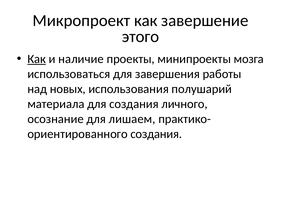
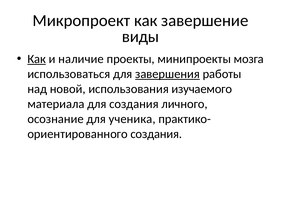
этого: этого -> виды (141, 37)
завершения underline: none -> present (167, 74)
новых: новых -> новой (68, 89)
полушарий: полушарий -> изучаемого (202, 89)
лишаем: лишаем -> ученика (132, 119)
